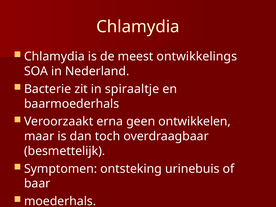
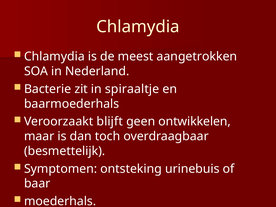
ontwikkelings: ontwikkelings -> aangetrokken (197, 57)
erna: erna -> blijft (110, 122)
